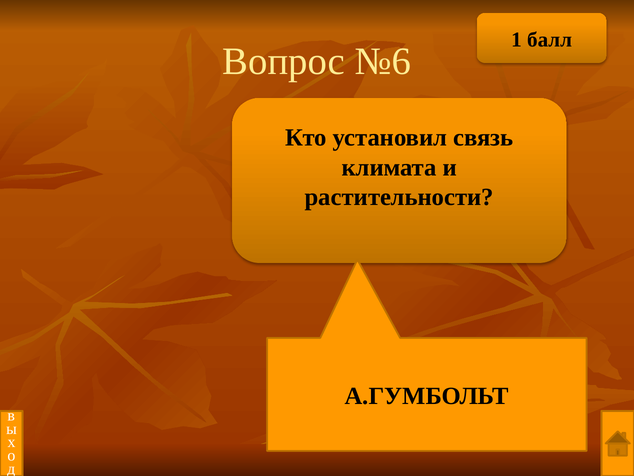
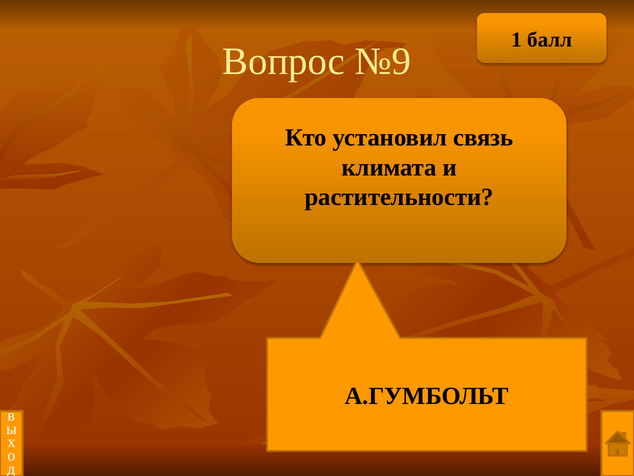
№6: №6 -> №9 (383, 62)
